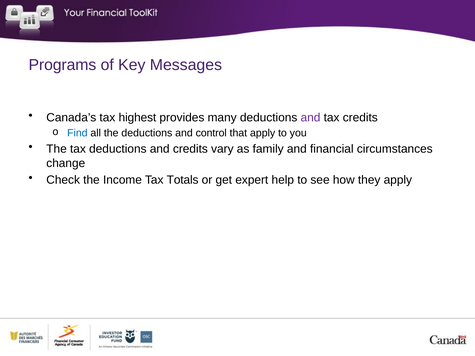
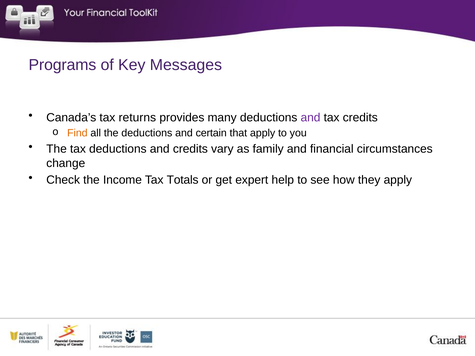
highest: highest -> returns (137, 118)
Find colour: blue -> orange (77, 133)
control: control -> certain (211, 133)
